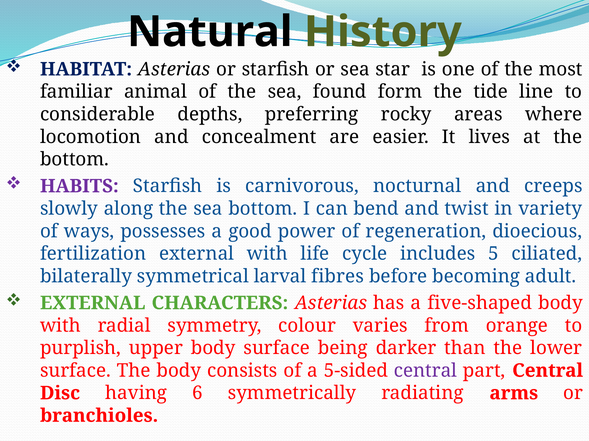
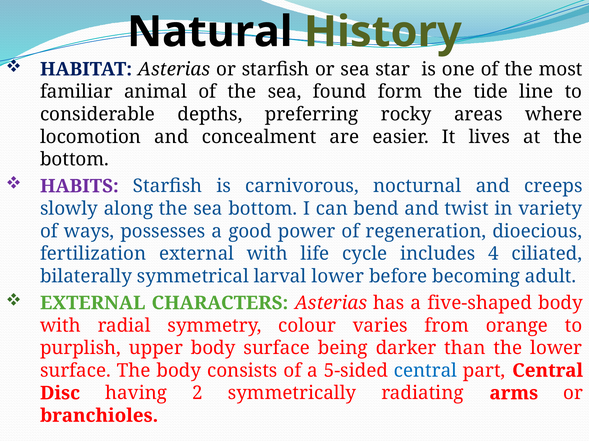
5: 5 -> 4 (493, 254)
larval fibres: fibres -> lower (338, 277)
central colour: purple -> blue (426, 371)
6: 6 -> 2 (197, 394)
